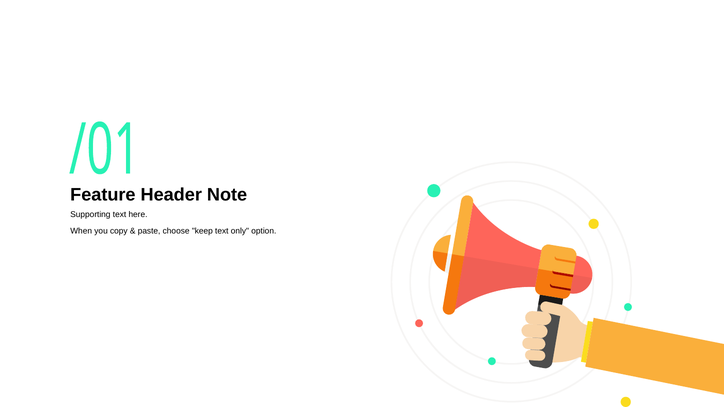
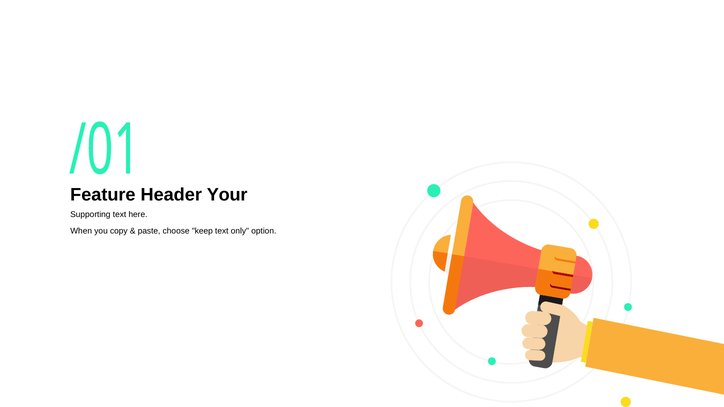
Note: Note -> Your (227, 195)
